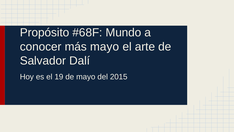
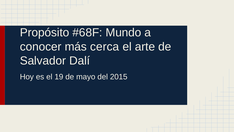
más mayo: mayo -> cerca (105, 47)
